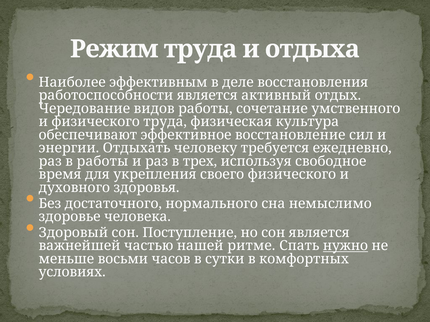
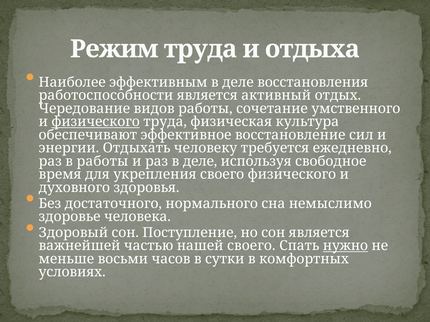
физического underline: none -> present (96, 122)
раз в трех: трех -> деле (200, 161)
нашей ритме: ритме -> своего (251, 246)
